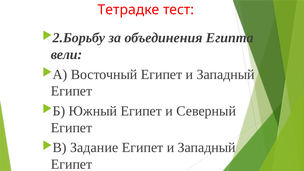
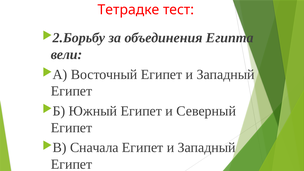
Задание: Задание -> Сначала (94, 148)
